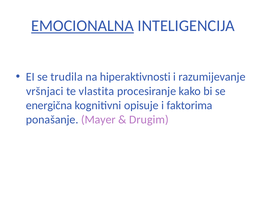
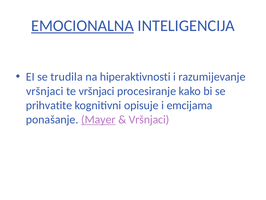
te vlastita: vlastita -> vršnjaci (97, 91)
energična: energična -> prihvatite (49, 105)
faktorima: faktorima -> emcijama (189, 105)
Mayer underline: none -> present (98, 119)
Drugim: Drugim -> Vršnjaci (149, 119)
